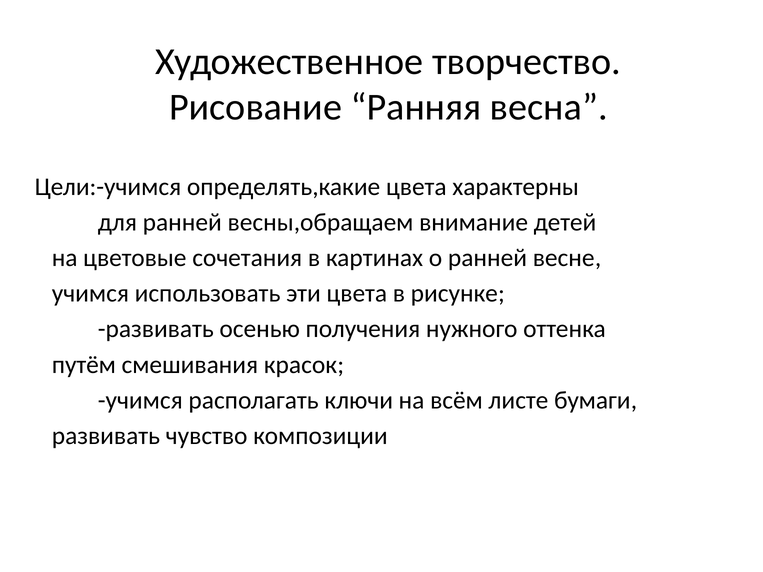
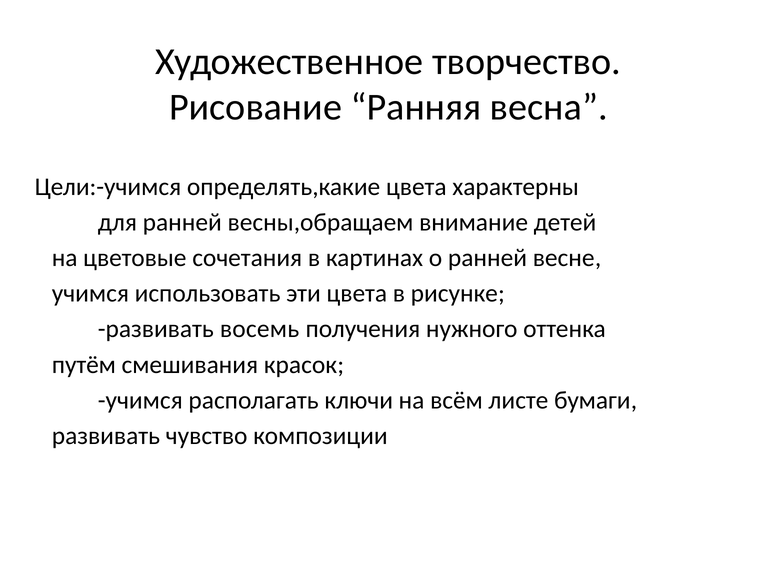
осенью: осенью -> восемь (260, 329)
